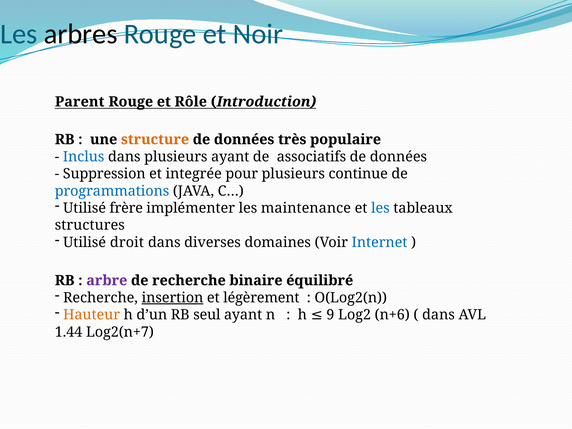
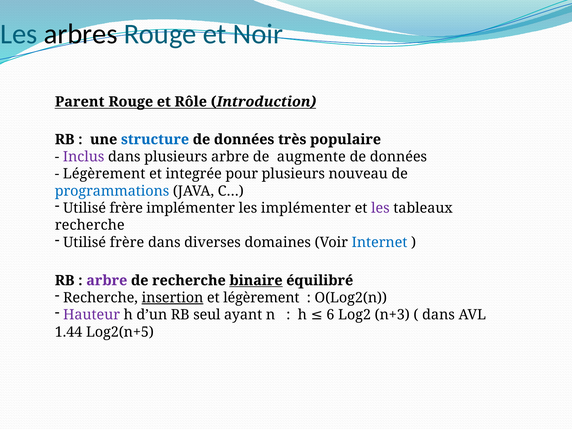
structure colour: orange -> blue (155, 139)
Inclus colour: blue -> purple (84, 157)
plusieurs ayant: ayant -> arbre (230, 157)
associatifs: associatifs -> augmente (311, 157)
Suppression: Suppression -> Légèrement (104, 174)
continue: continue -> nouveau (358, 174)
les maintenance: maintenance -> implémenter (306, 208)
les colour: blue -> purple (380, 208)
structures: structures -> recherche (90, 225)
droit: droit -> frère (127, 242)
binaire underline: none -> present (256, 280)
Hauteur colour: orange -> purple (92, 315)
9: 9 -> 6 (330, 315)
n+6: n+6 -> n+3 (392, 315)
Log2(n+7: Log2(n+7 -> Log2(n+5 (120, 332)
